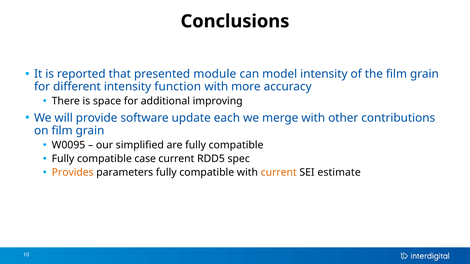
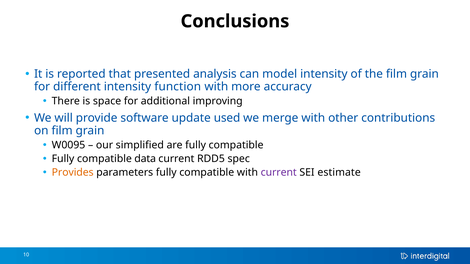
module: module -> analysis (215, 74)
each: each -> used (227, 118)
case: case -> data (145, 159)
current colour: orange -> purple (279, 173)
